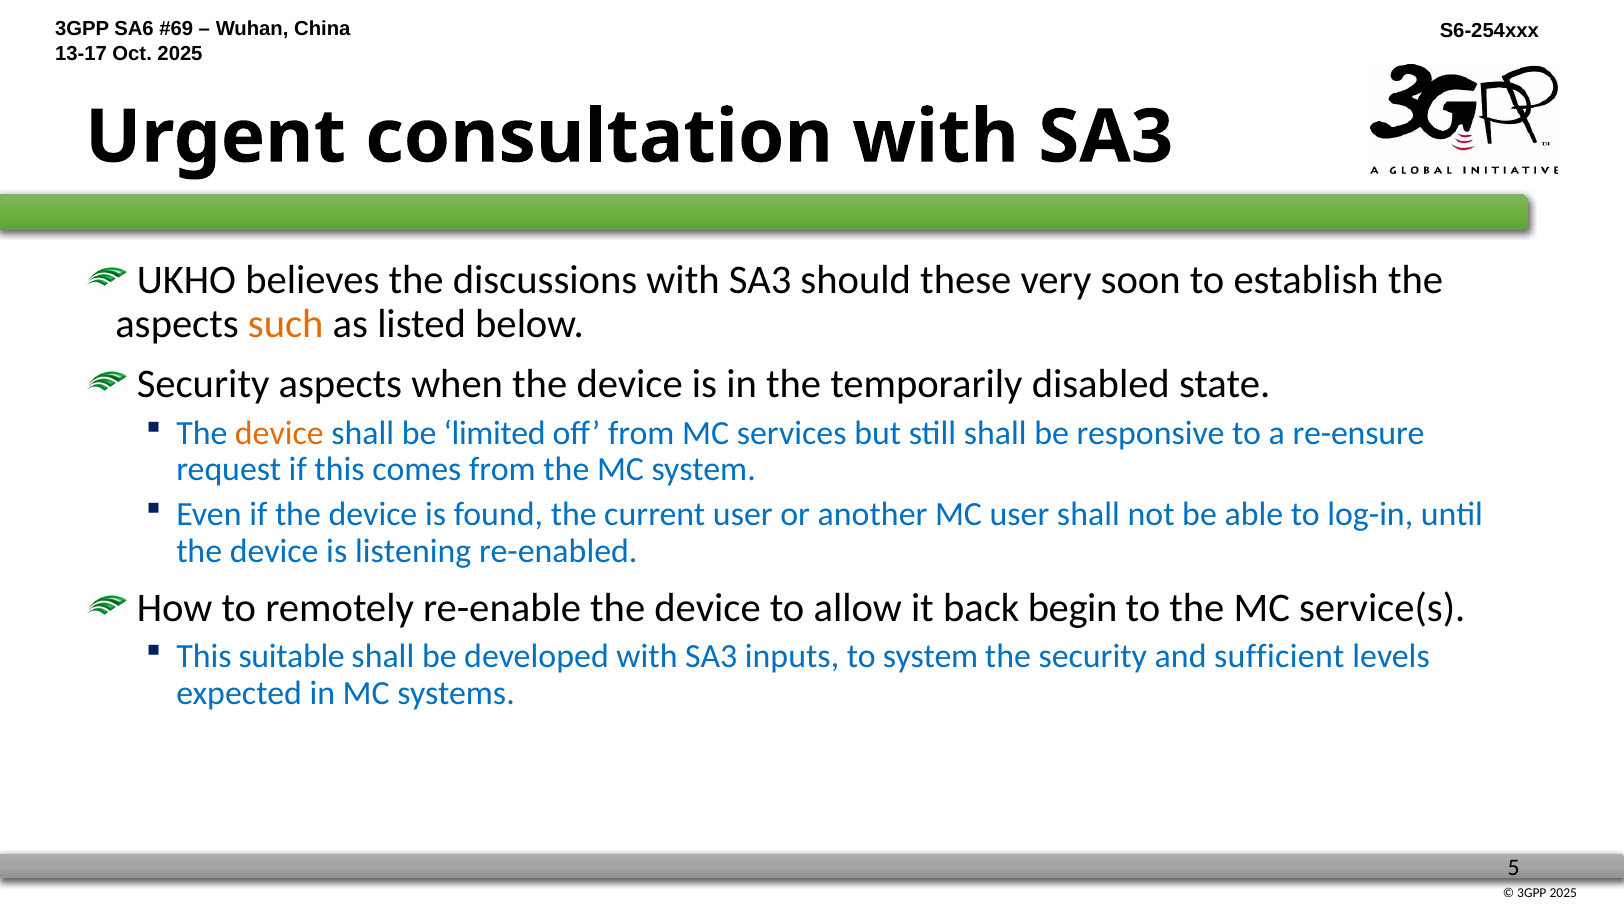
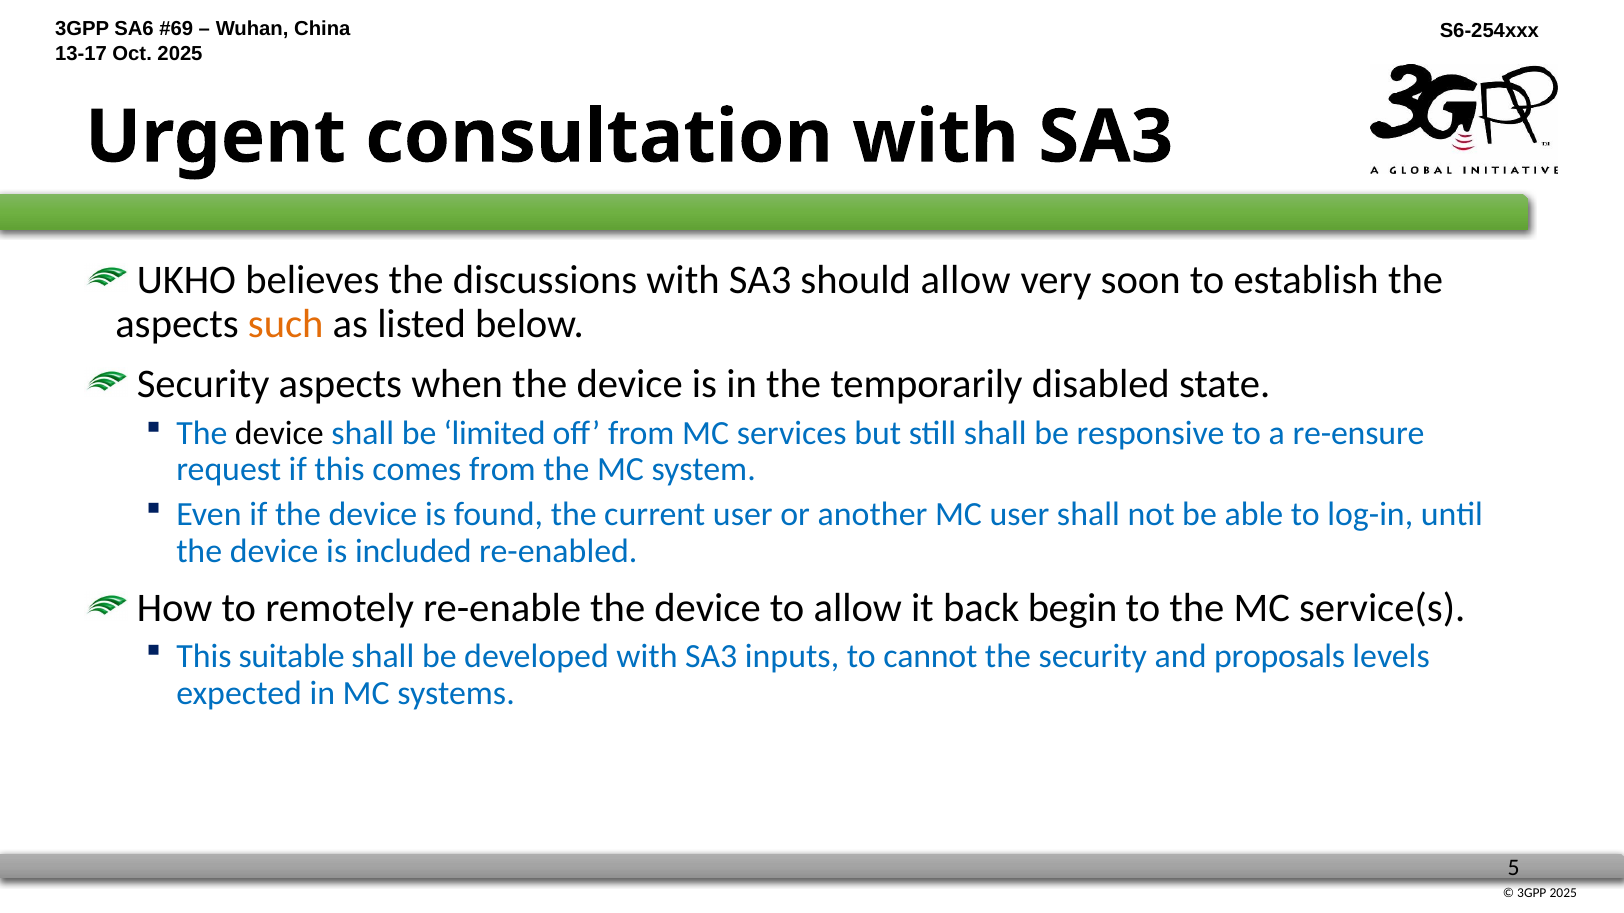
should these: these -> allow (966, 280)
device colour: orange -> black (279, 433)
listening: listening -> included (413, 551)
to system: system -> cannot (930, 657)
sufficient: sufficient -> proposals (1280, 657)
